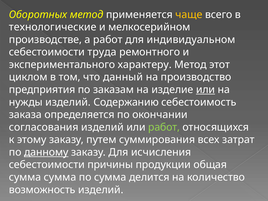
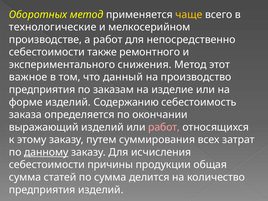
индивидуальном: индивидуальном -> непосредственно (191, 40)
труда: труда -> также (102, 52)
характеру: характеру -> снижения (145, 65)
циклом: циклом -> важное (28, 77)
или underline: present -> none (206, 90)
нужды: нужды -> форме (26, 102)
согласования: согласования -> выражающий (44, 127)
работ colour: light green -> pink (164, 127)
сумма сумма: сумма -> статей (60, 177)
возможность: возможность -> предприятия (42, 190)
